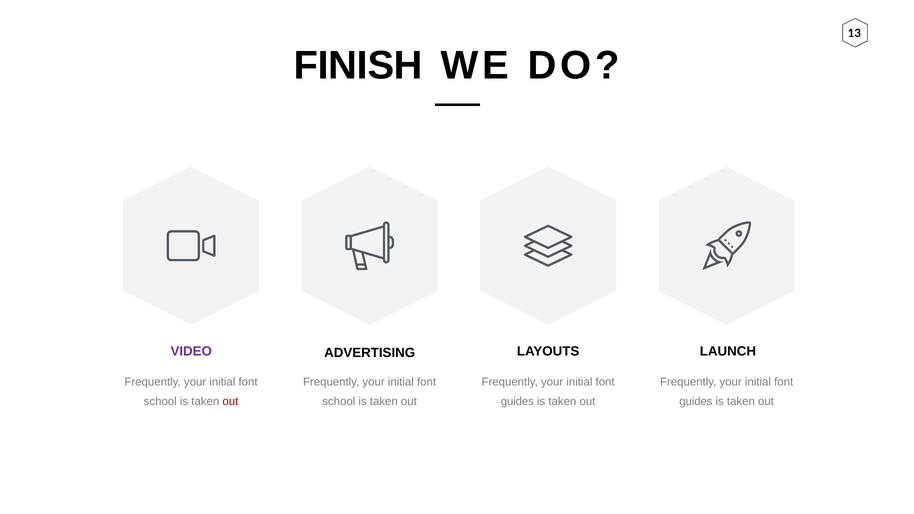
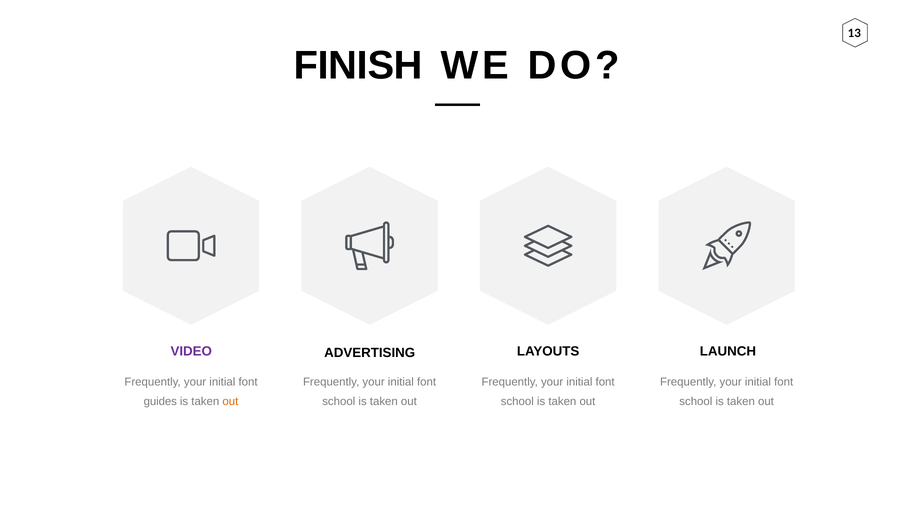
school: school -> guides (160, 402)
out colour: red -> orange (230, 402)
guides: guides -> school (517, 402)
guides: guides -> school (696, 402)
